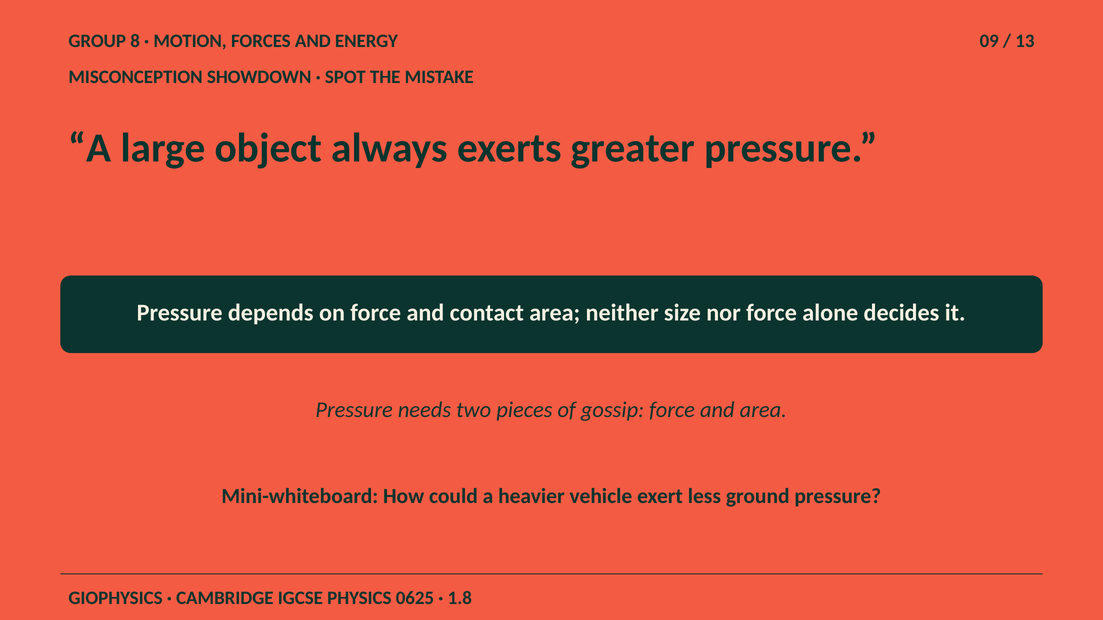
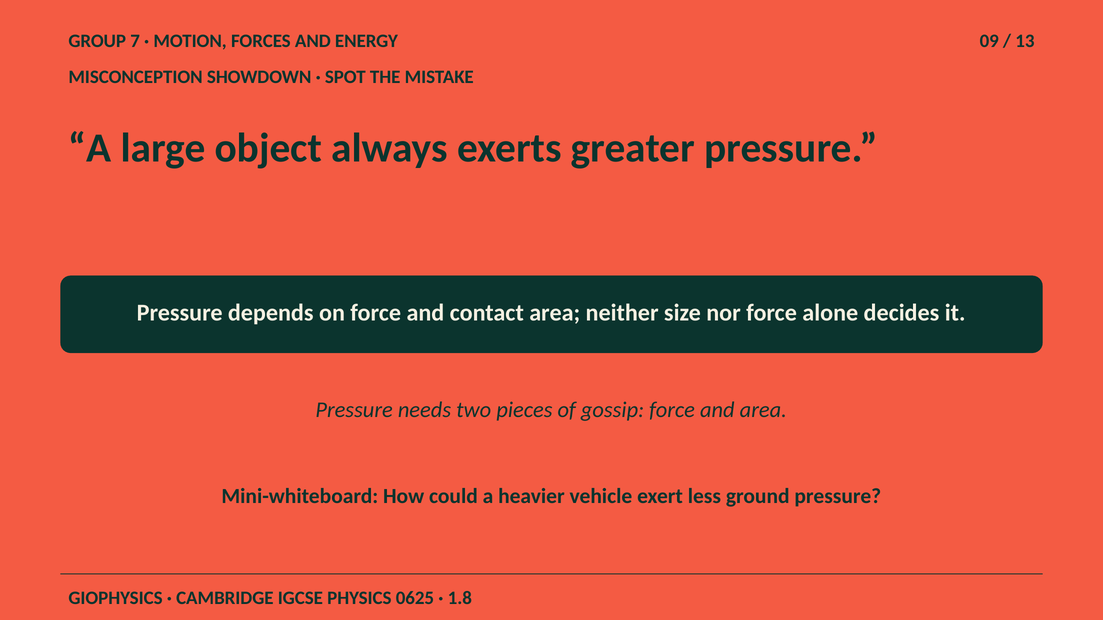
8: 8 -> 7 (135, 41)
